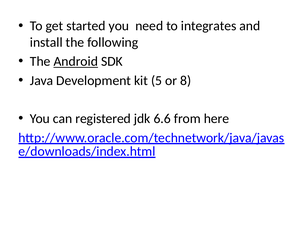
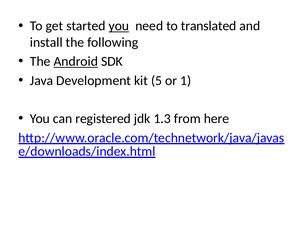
you underline: none -> present (119, 26)
integrates: integrates -> translated (209, 26)
8: 8 -> 1 (186, 81)
6.6: 6.6 -> 1.3 (162, 119)
